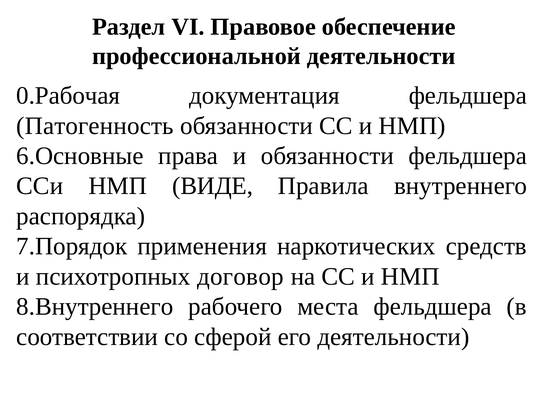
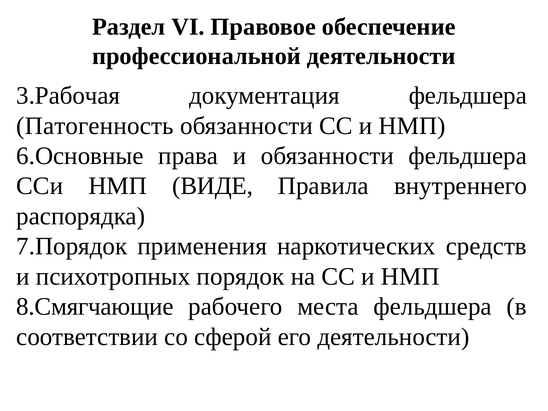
0.Рабочая: 0.Рабочая -> 3.Рабочая (68, 96)
договор: договор -> порядок (241, 276)
8.Внутреннего: 8.Внутреннего -> 8.Смягчающие (95, 307)
